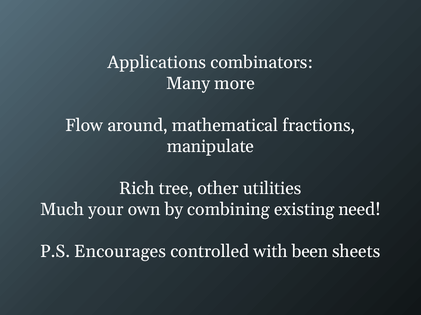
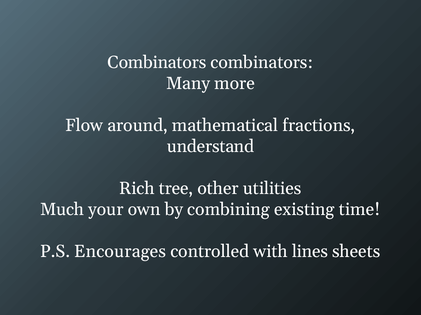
Applications: Applications -> Combinators (157, 63)
manipulate: manipulate -> understand (211, 147)
need: need -> time (360, 210)
been: been -> lines (310, 252)
